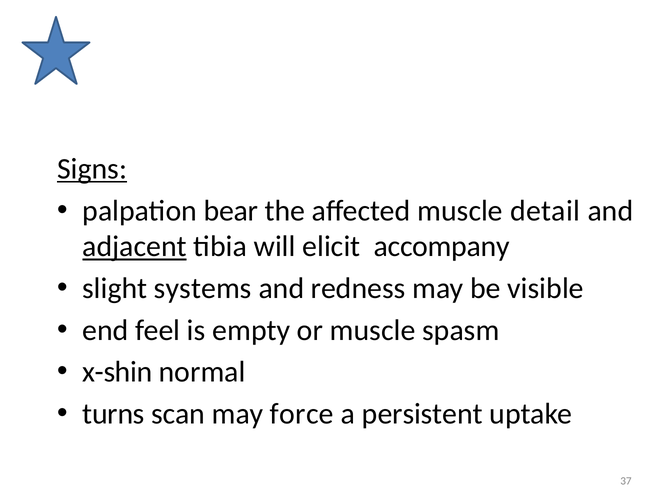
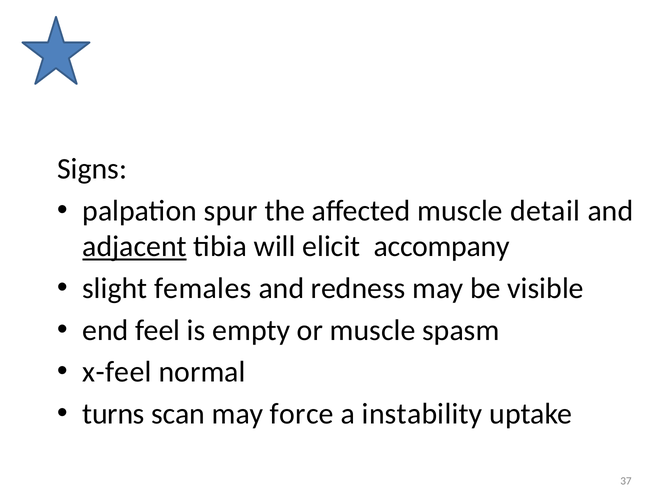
Signs underline: present -> none (92, 169)
bear: bear -> spur (231, 211)
systems: systems -> females (203, 288)
x-shin: x-shin -> x-feel (117, 372)
persistent: persistent -> instability (422, 414)
